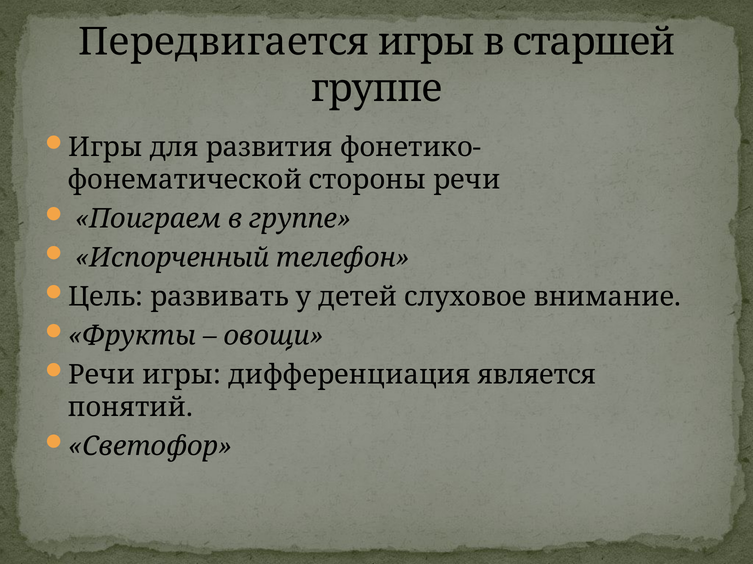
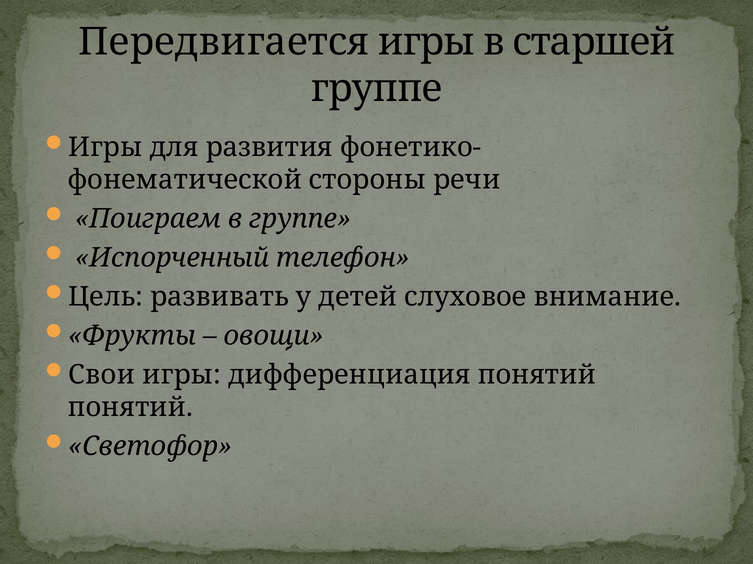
Речи: Речи -> Свои (102, 375)
дифференциация является: является -> понятий (537, 375)
